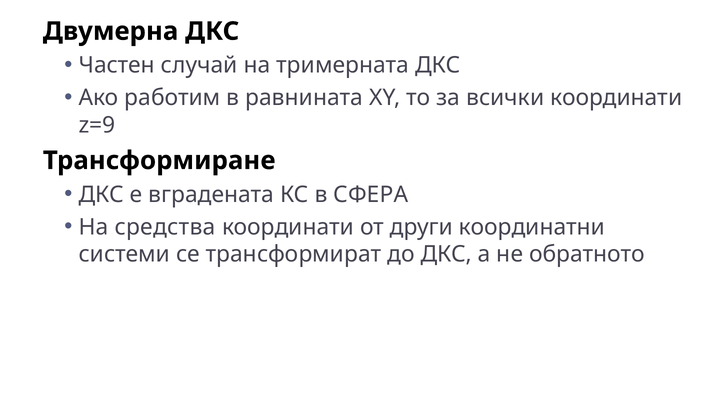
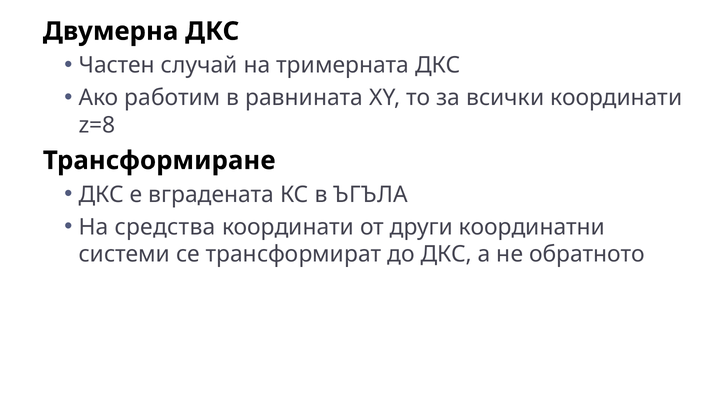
z=9: z=9 -> z=8 (97, 125)
СФЕРА: СФЕРА -> ЪГЪЛА (371, 194)
